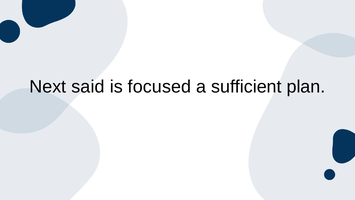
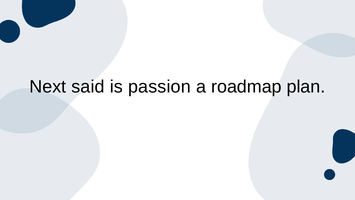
focused: focused -> passion (159, 86)
sufficient: sufficient -> roadmap (246, 86)
